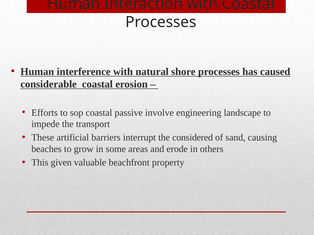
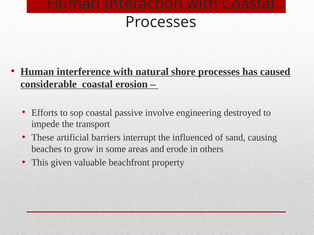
landscape: landscape -> destroyed (242, 113)
considered: considered -> influenced (193, 138)
